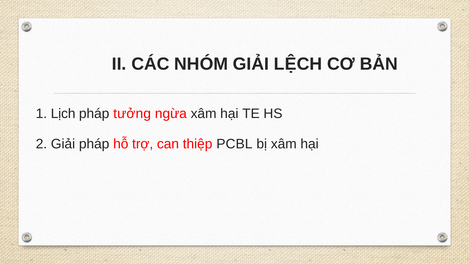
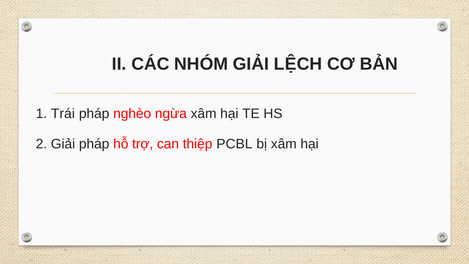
Lịch: Lịch -> Trái (63, 114)
tưởng: tưởng -> nghèo (132, 114)
